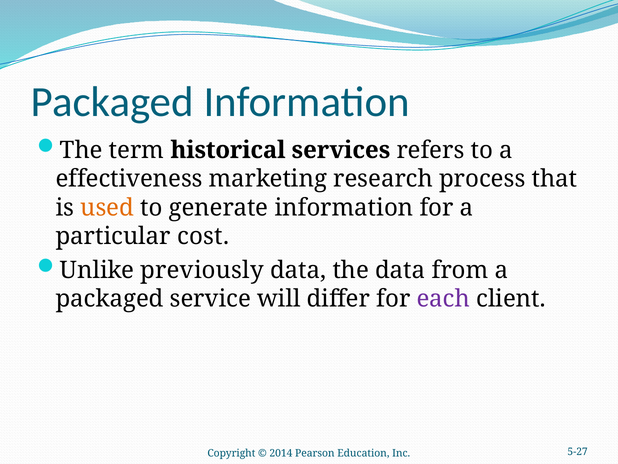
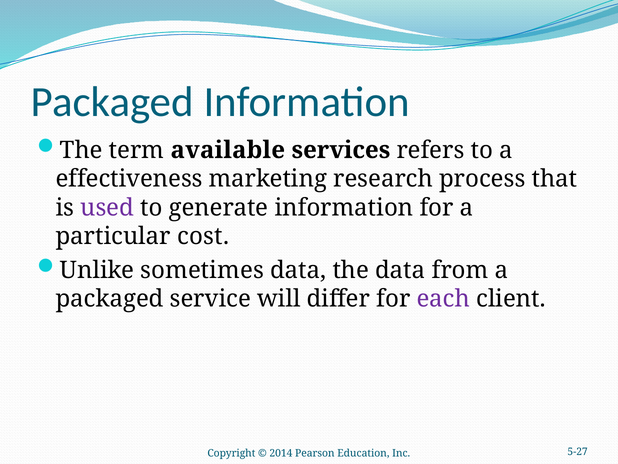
historical: historical -> available (228, 150)
used colour: orange -> purple (107, 207)
previously: previously -> sometimes (202, 270)
